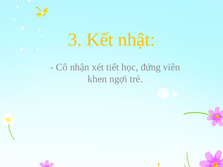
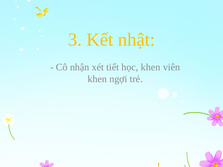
học đứng: đứng -> khen (151, 67)
